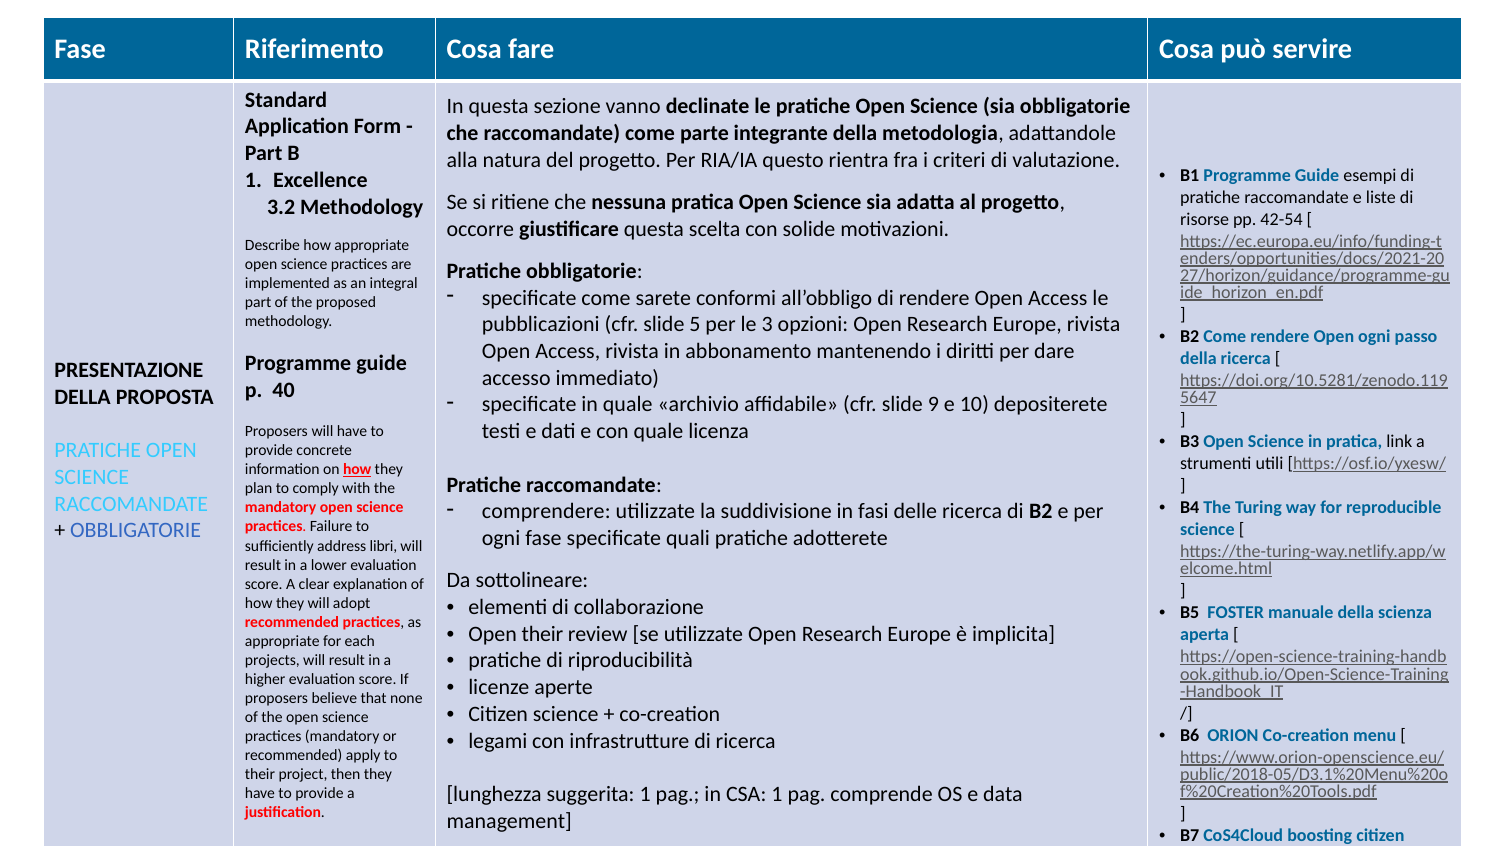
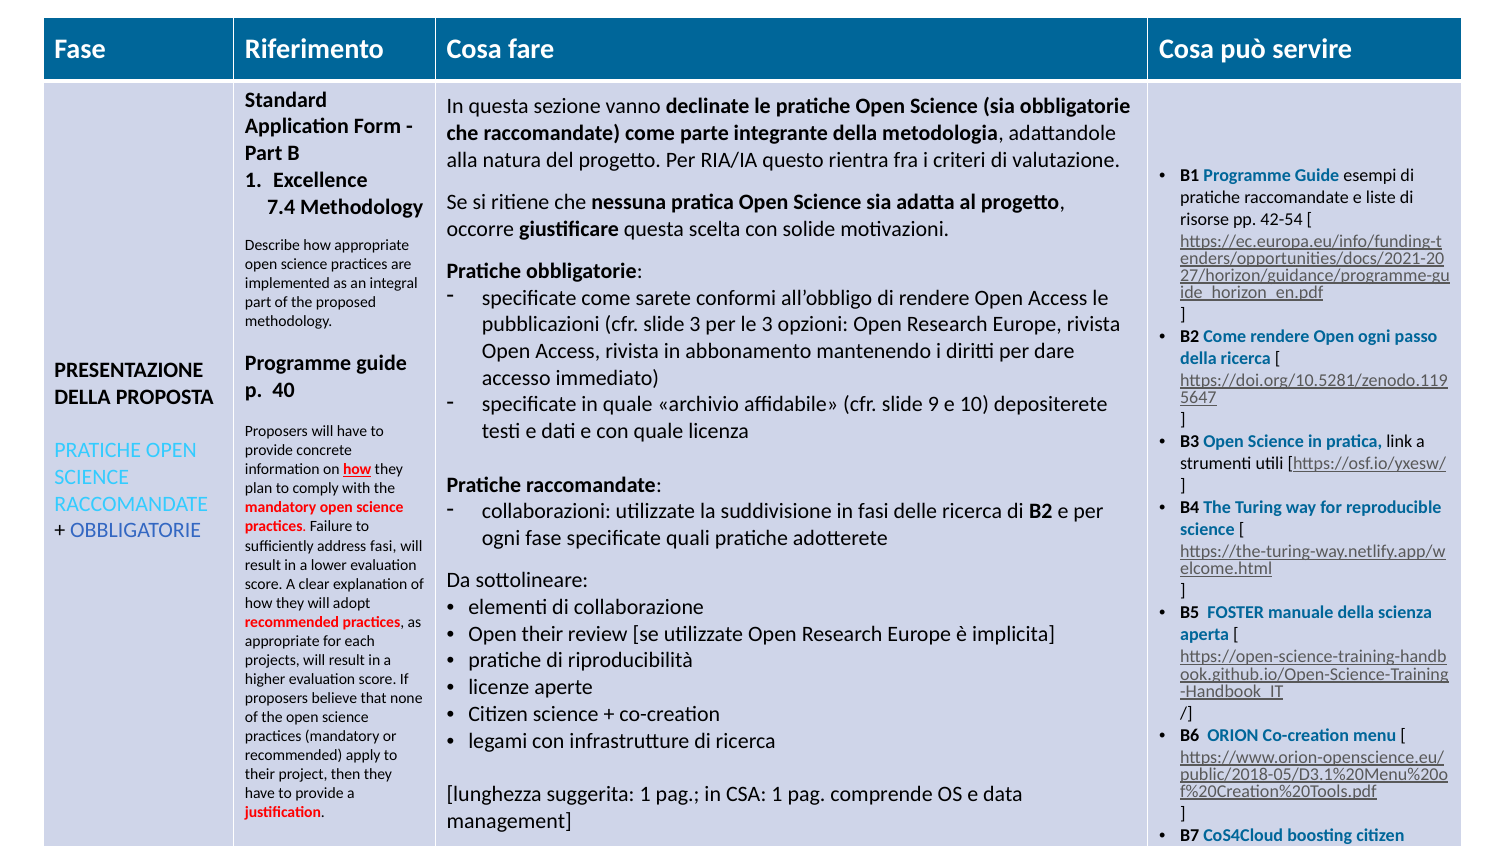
3.2: 3.2 -> 7.4 (281, 207)
slide 5: 5 -> 3 (695, 324)
comprendere: comprendere -> collaborazioni (546, 511)
address libri: libri -> fasi (383, 546)
